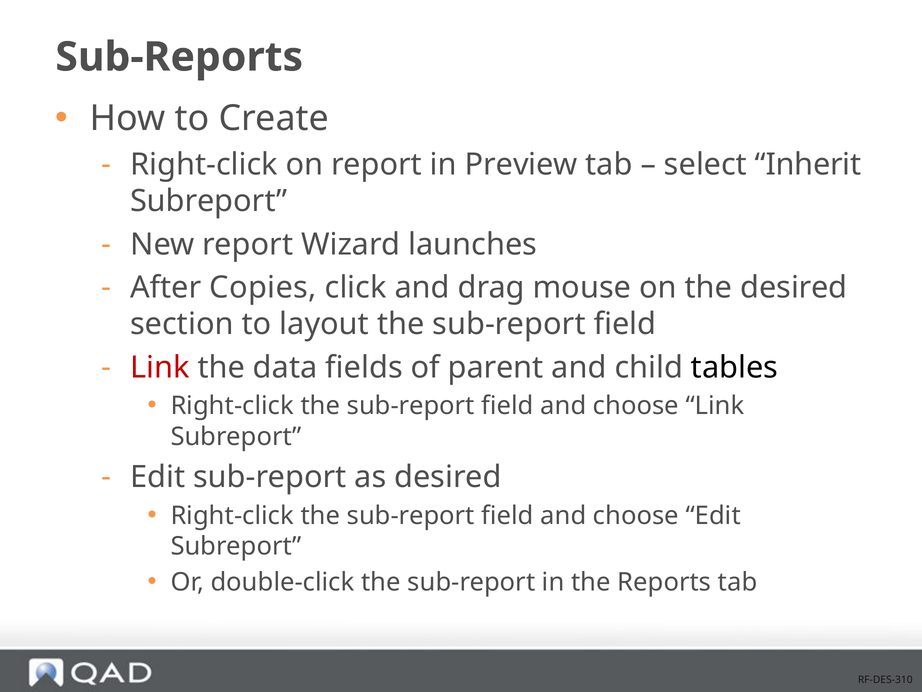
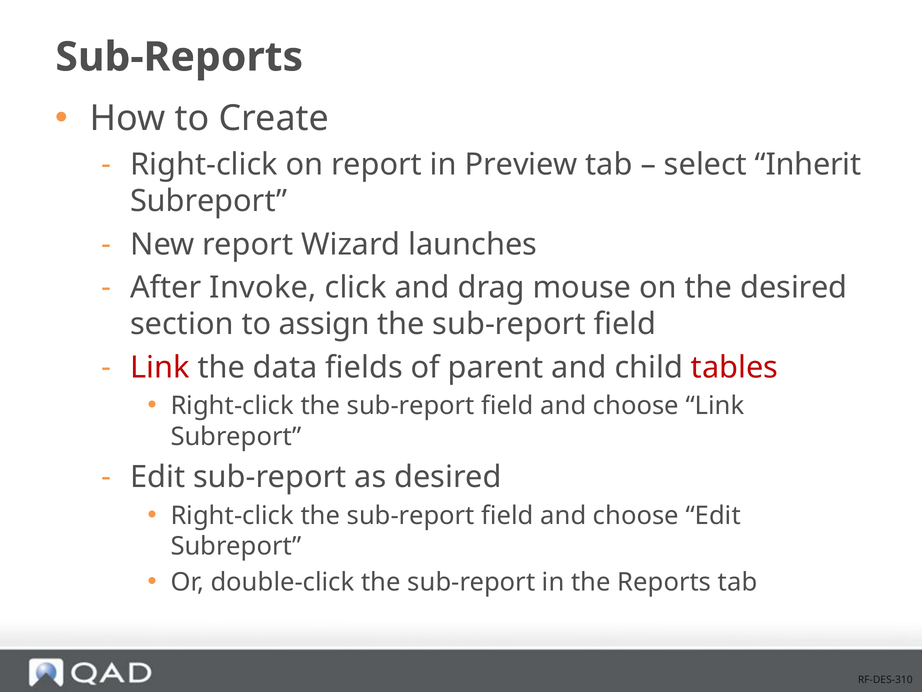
Copies: Copies -> Invoke (263, 287)
layout: layout -> assign (324, 324)
tables colour: black -> red (735, 367)
